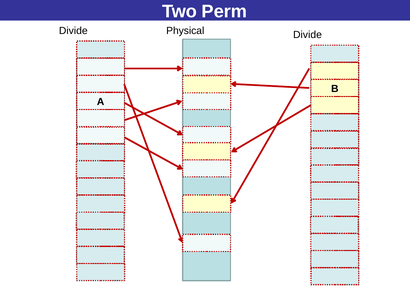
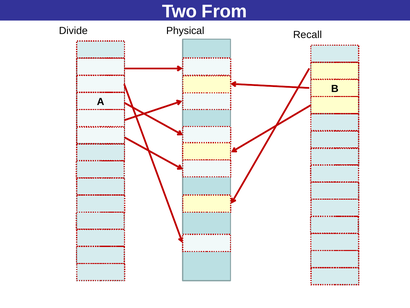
Perm: Perm -> From (224, 12)
Divide: Divide -> Recall (308, 35)
